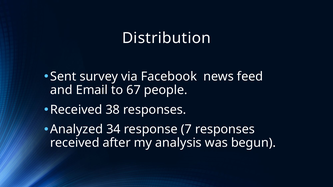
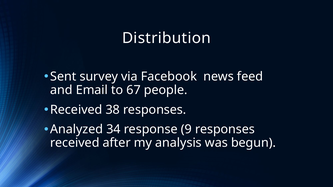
7: 7 -> 9 (186, 130)
